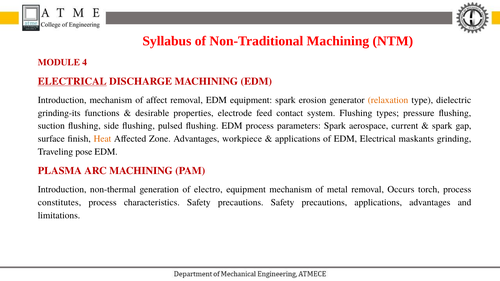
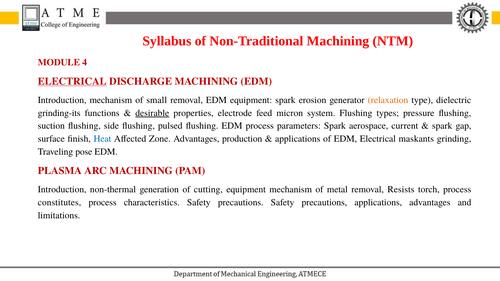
affect: affect -> small (157, 100)
desirable underline: none -> present (152, 113)
contact: contact -> micron (290, 113)
Heat colour: orange -> blue (102, 139)
workpiece: workpiece -> production (242, 139)
electro: electro -> cutting (208, 190)
Occurs: Occurs -> Resists (401, 190)
